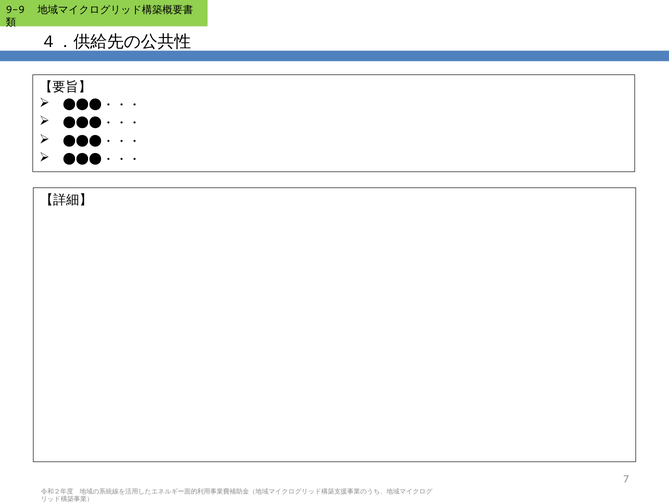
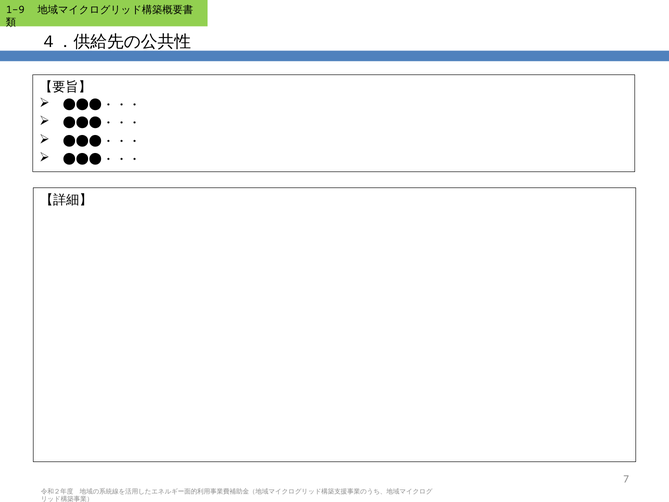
9-9: 9-9 -> 1-9 (15, 10)
